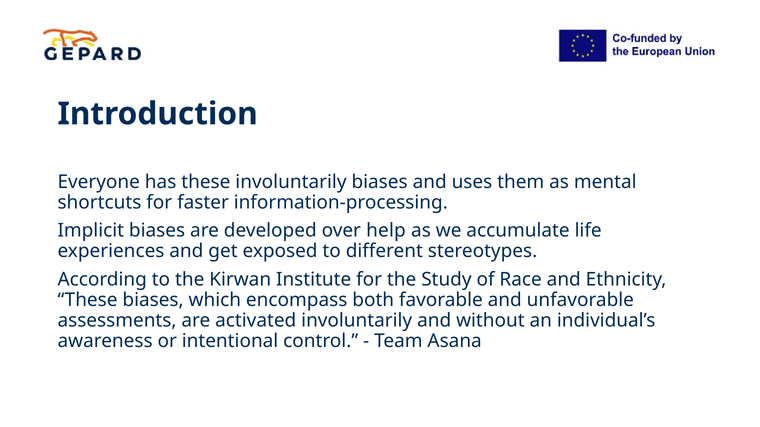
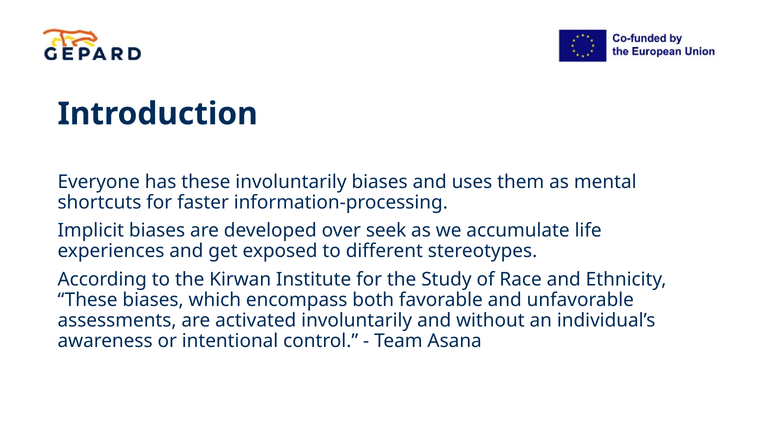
help: help -> seek (386, 231)
